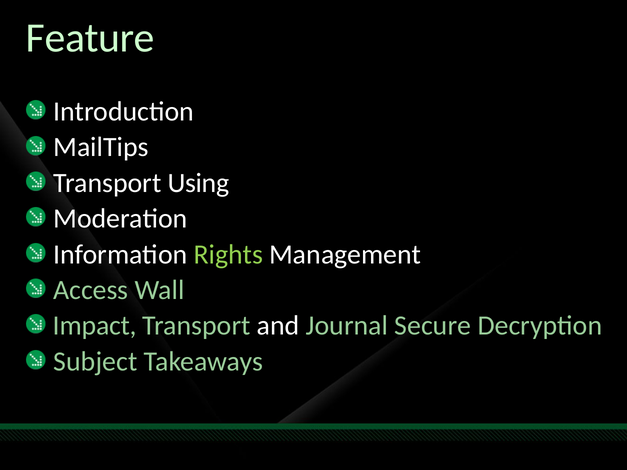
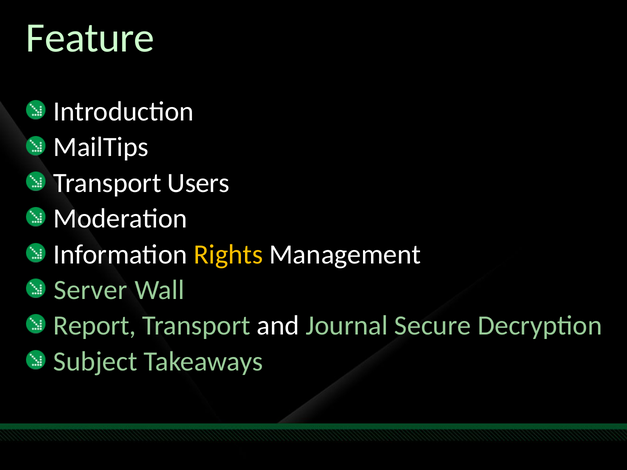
Using: Using -> Users (198, 183)
Rights colour: light green -> yellow (228, 254)
Access: Access -> Server (91, 290)
Impact: Impact -> Report (95, 326)
